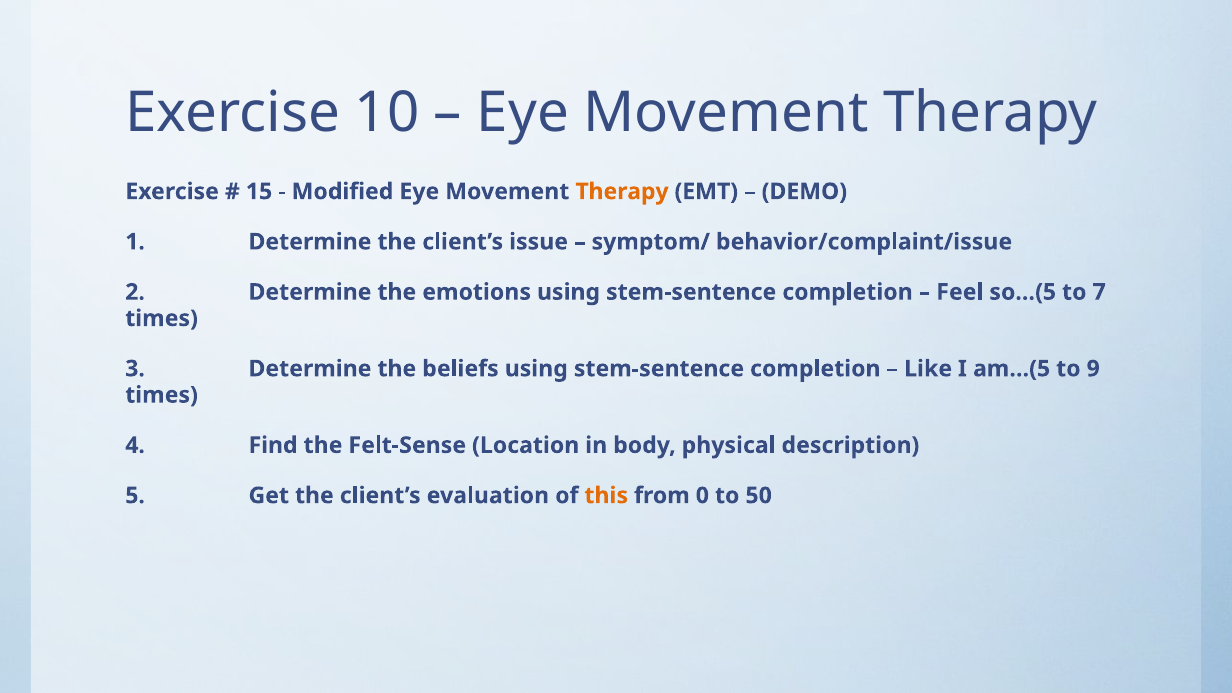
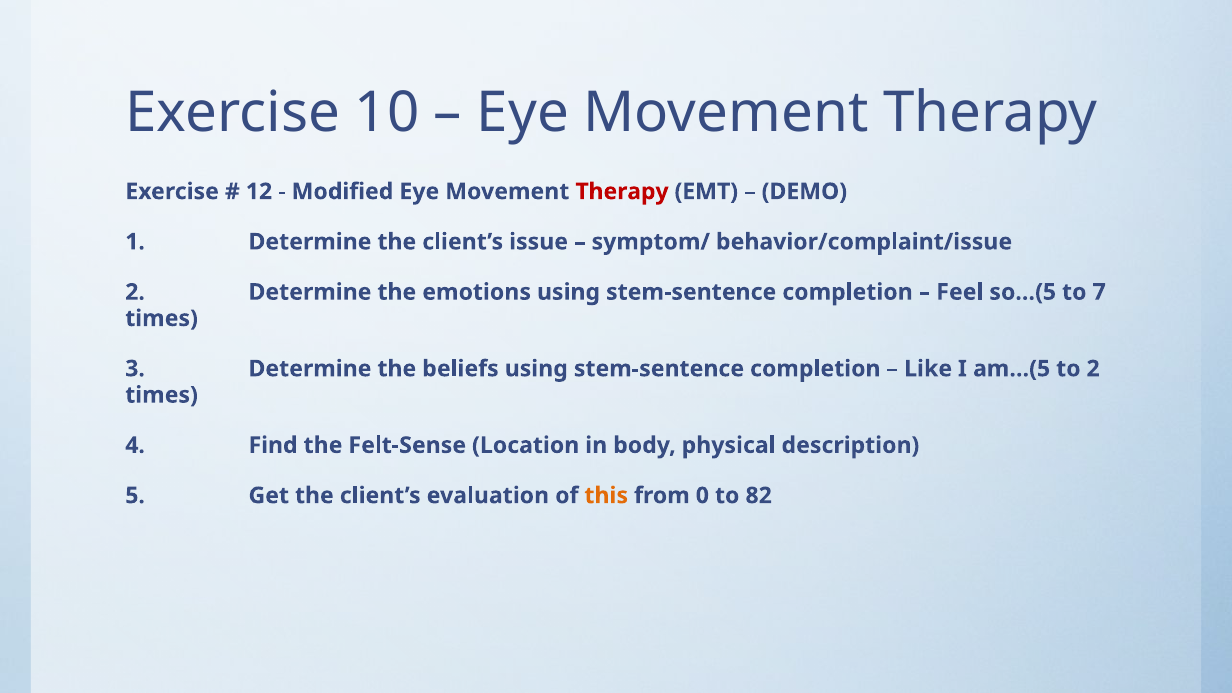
15: 15 -> 12 (259, 192)
Therapy colour: orange -> red (622, 192)
to 9: 9 -> 2 (1093, 369)
50: 50 -> 82 (759, 496)
